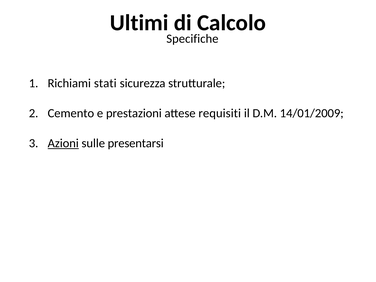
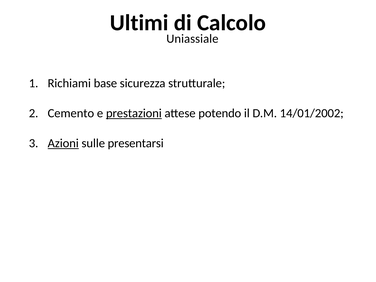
Specifiche: Specifiche -> Uniassiale (192, 39)
stati: stati -> base (105, 83)
prestazioni underline: none -> present (134, 113)
requisiti: requisiti -> potendo (220, 113)
14/01/2009: 14/01/2009 -> 14/01/2002 (312, 113)
